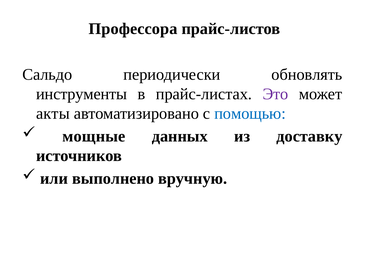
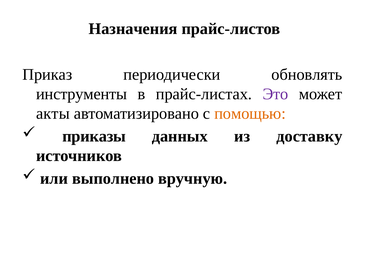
Профессора: Профессора -> Назначения (133, 29)
Сальдо: Сальдо -> Приказ (47, 75)
помощью colour: blue -> orange (250, 114)
мощные: мощные -> приказы (94, 136)
